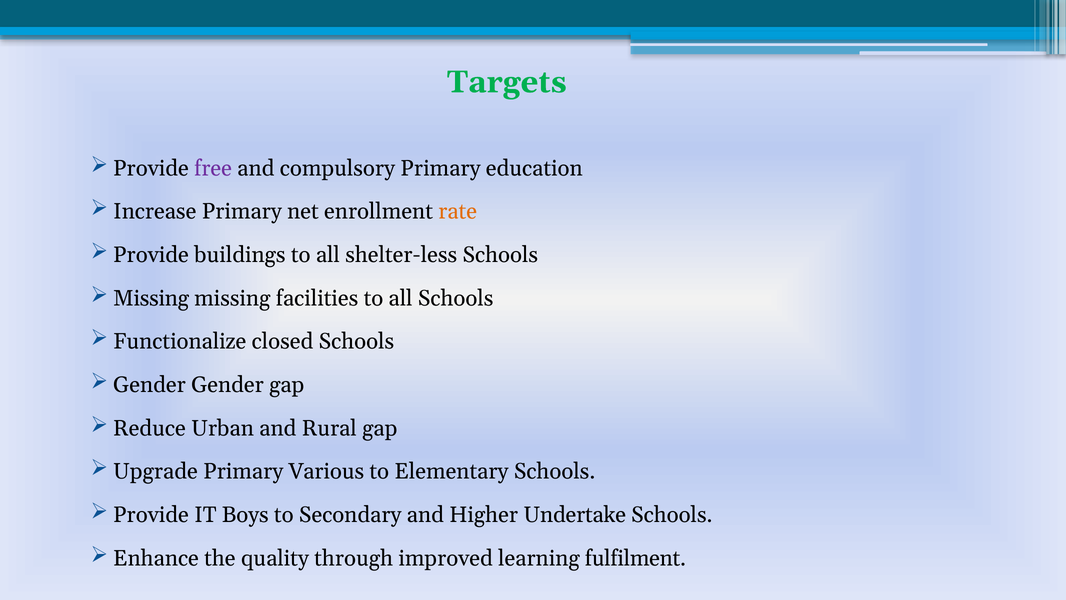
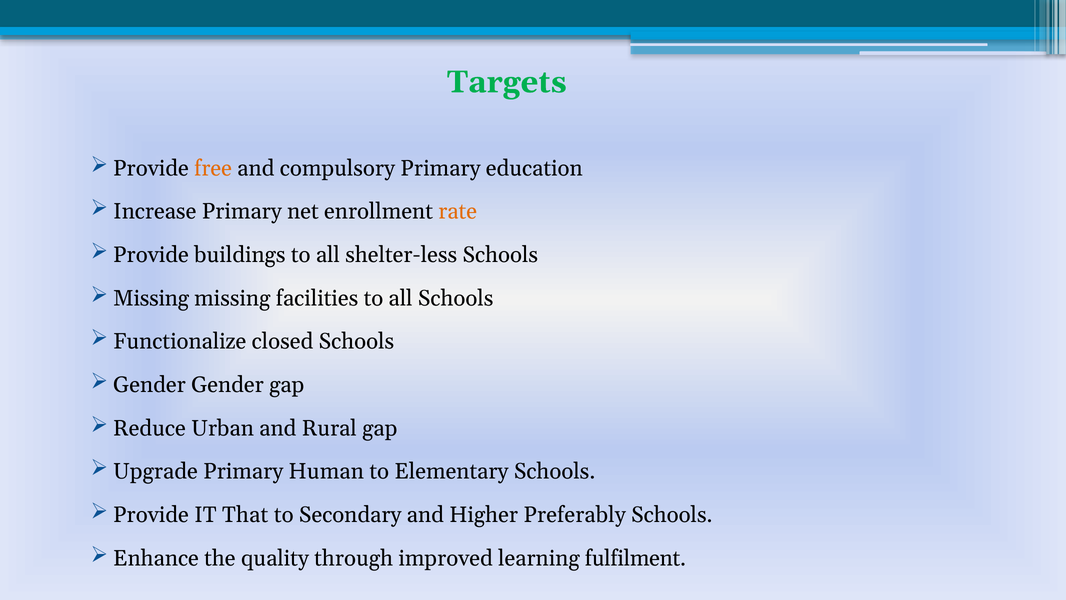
free colour: purple -> orange (213, 168)
Various: Various -> Human (326, 471)
Boys: Boys -> That (245, 515)
Undertake: Undertake -> Preferably (575, 515)
